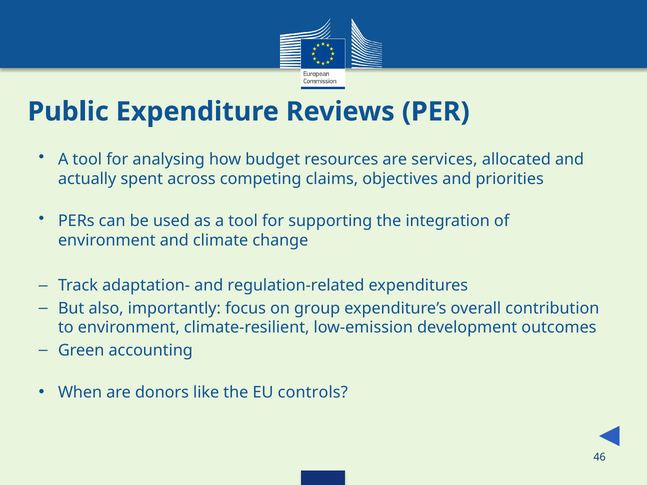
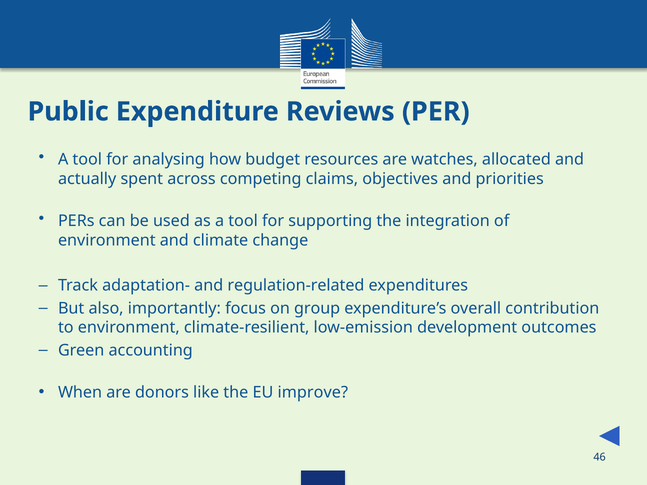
services: services -> watches (444, 160)
controls: controls -> improve (313, 392)
